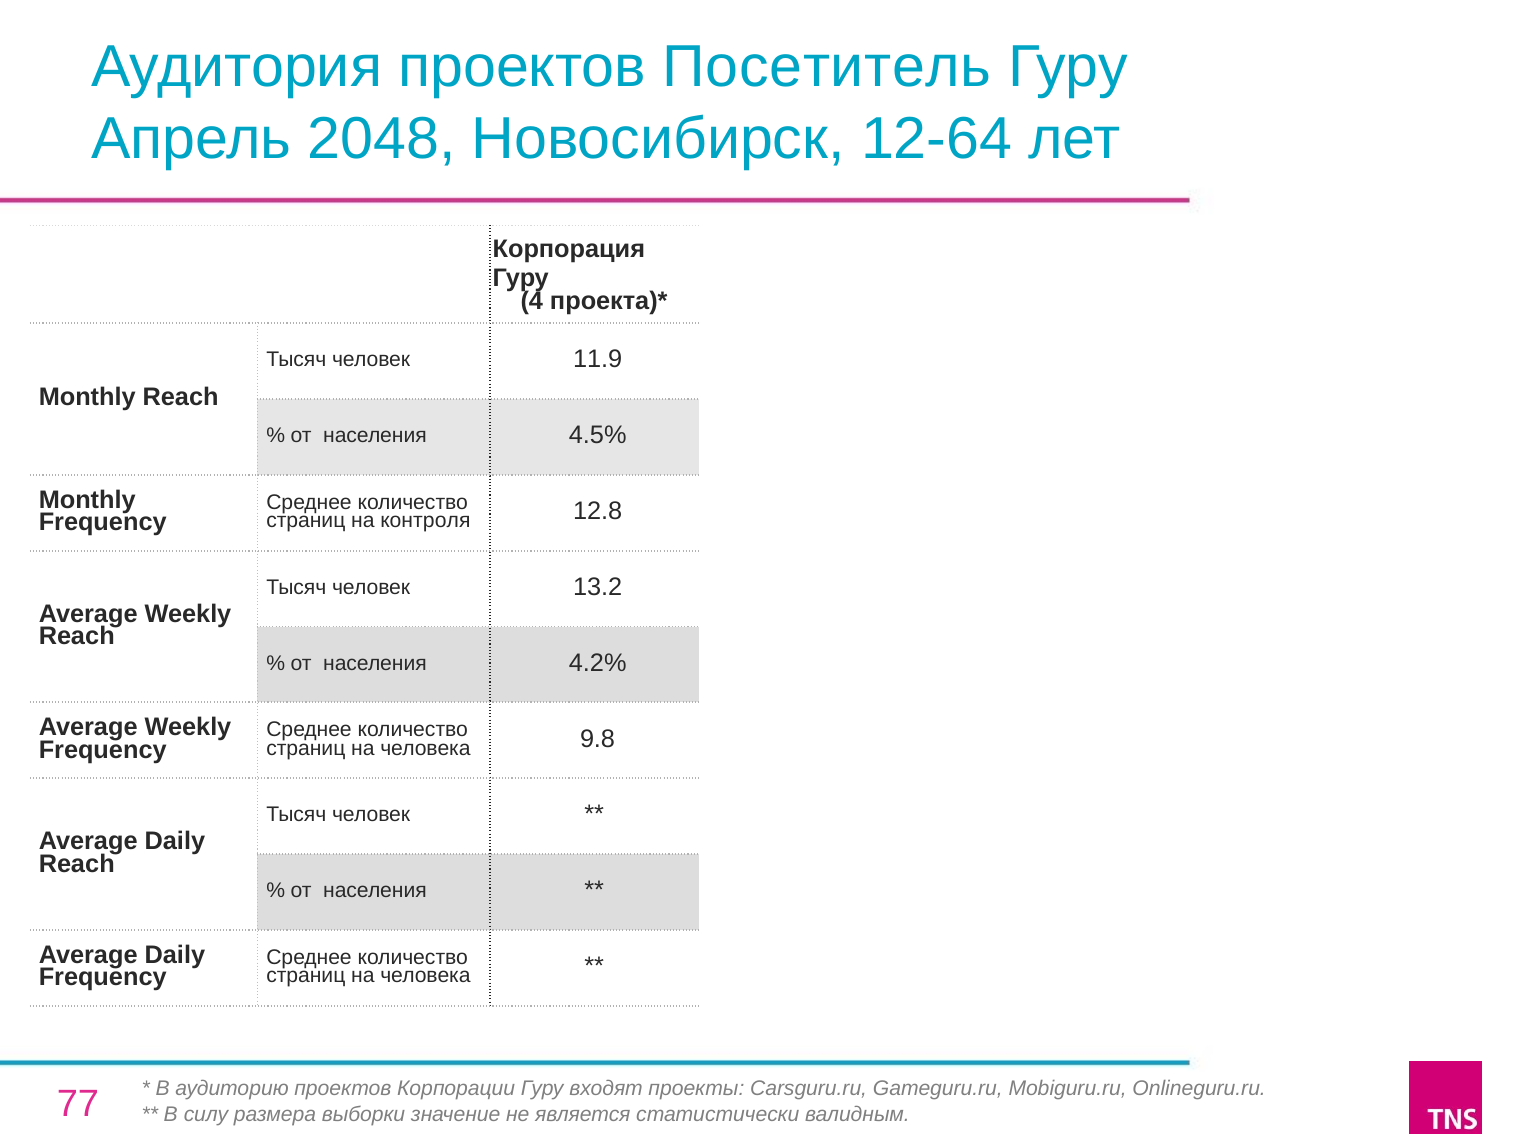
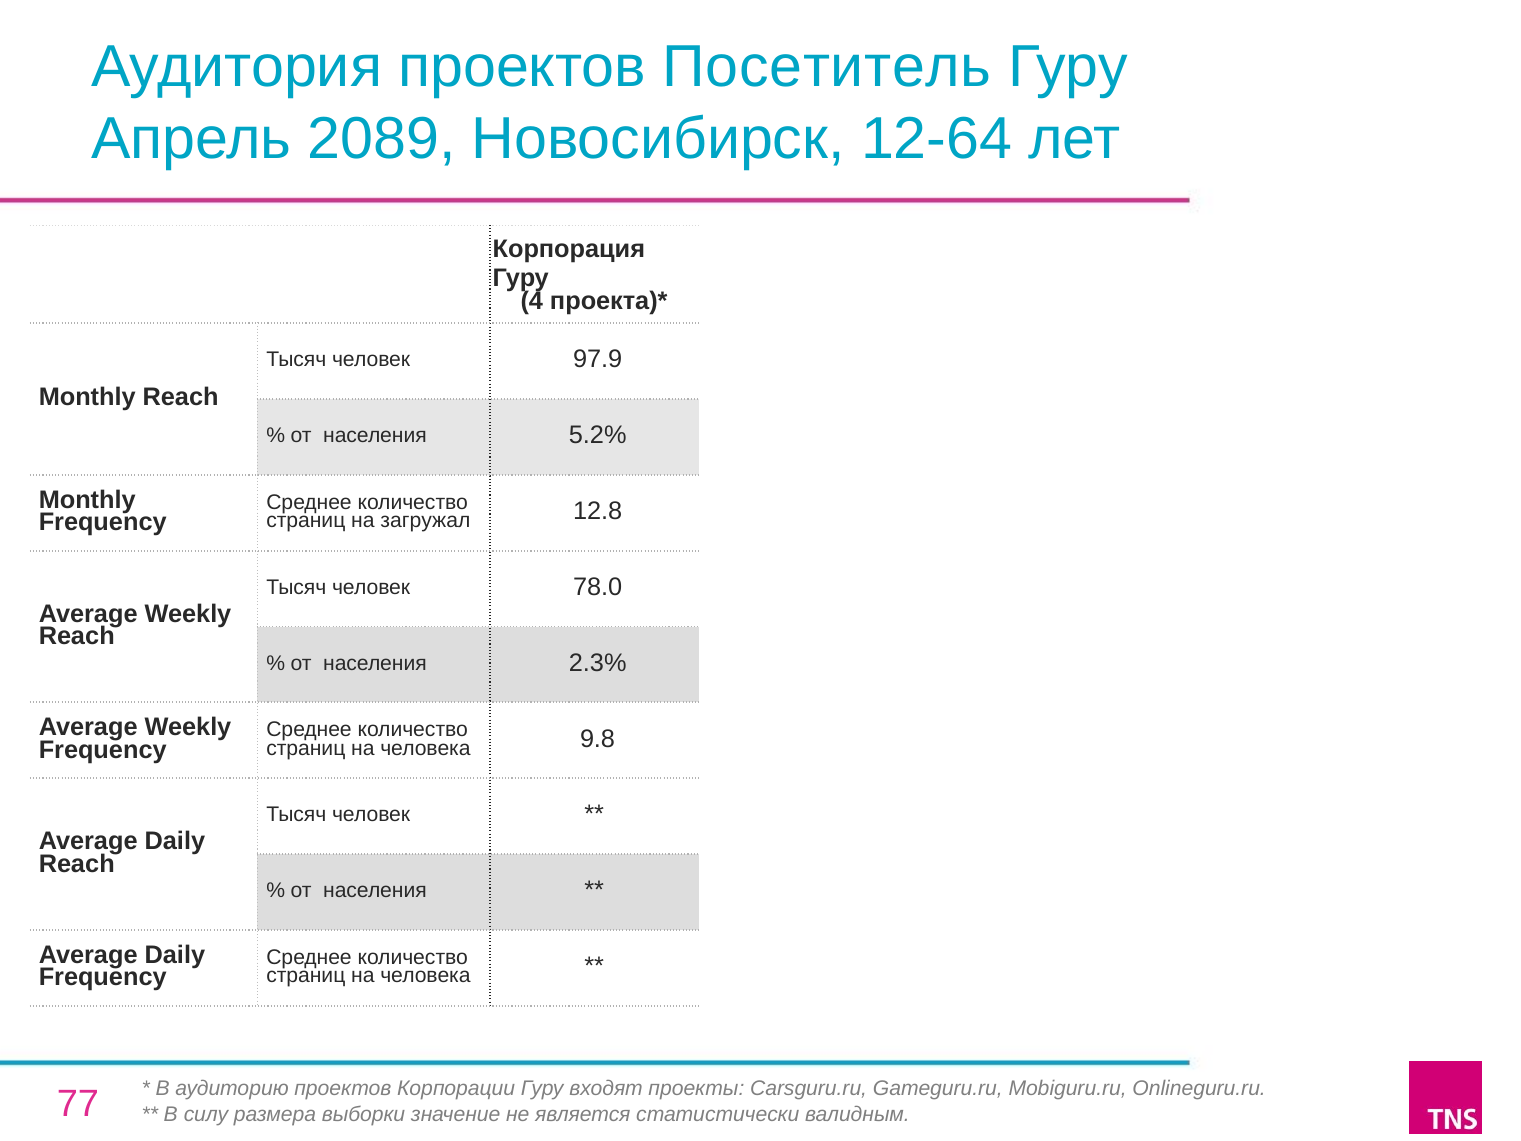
2048: 2048 -> 2089 (382, 138)
11.9: 11.9 -> 97.9 (598, 359)
4.5%: 4.5% -> 5.2% (598, 435)
контроля: контроля -> загружал (425, 521)
13.2: 13.2 -> 78.0 (598, 587)
4.2%: 4.2% -> 2.3% (598, 663)
